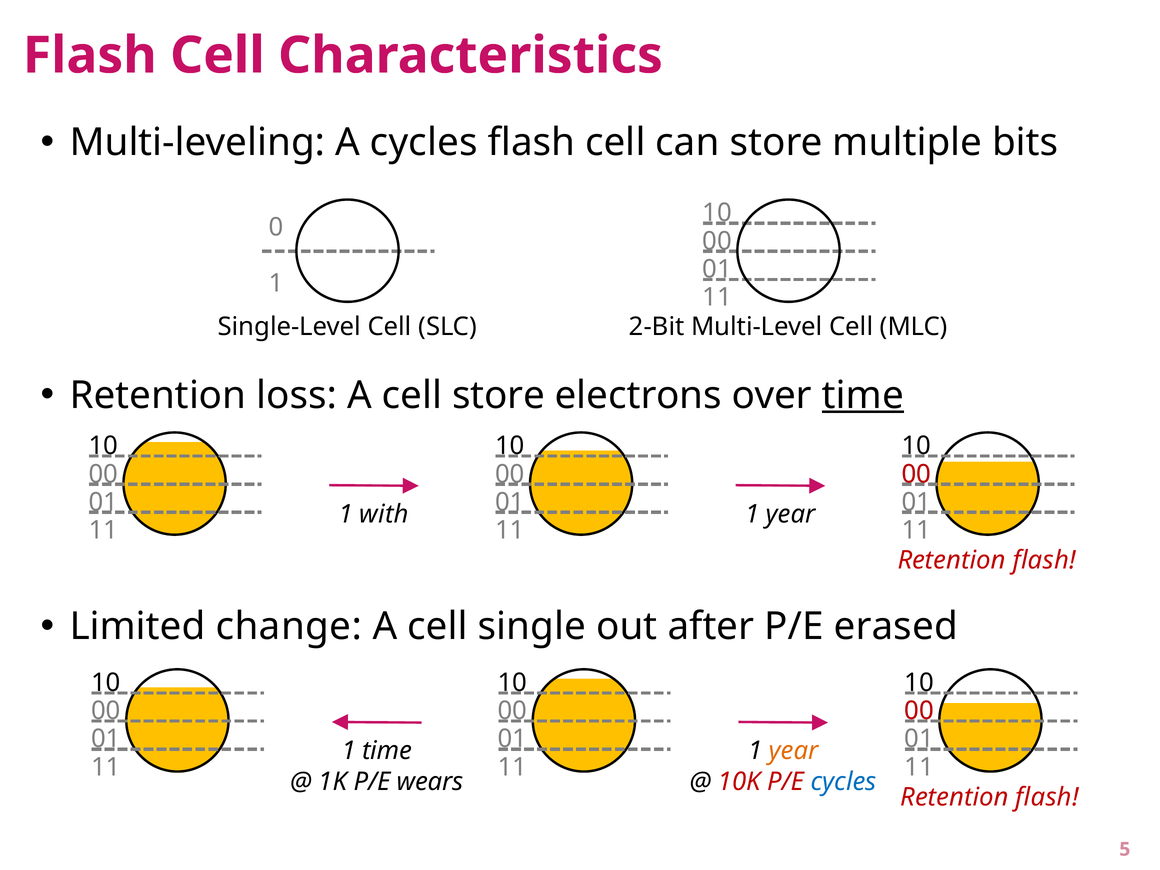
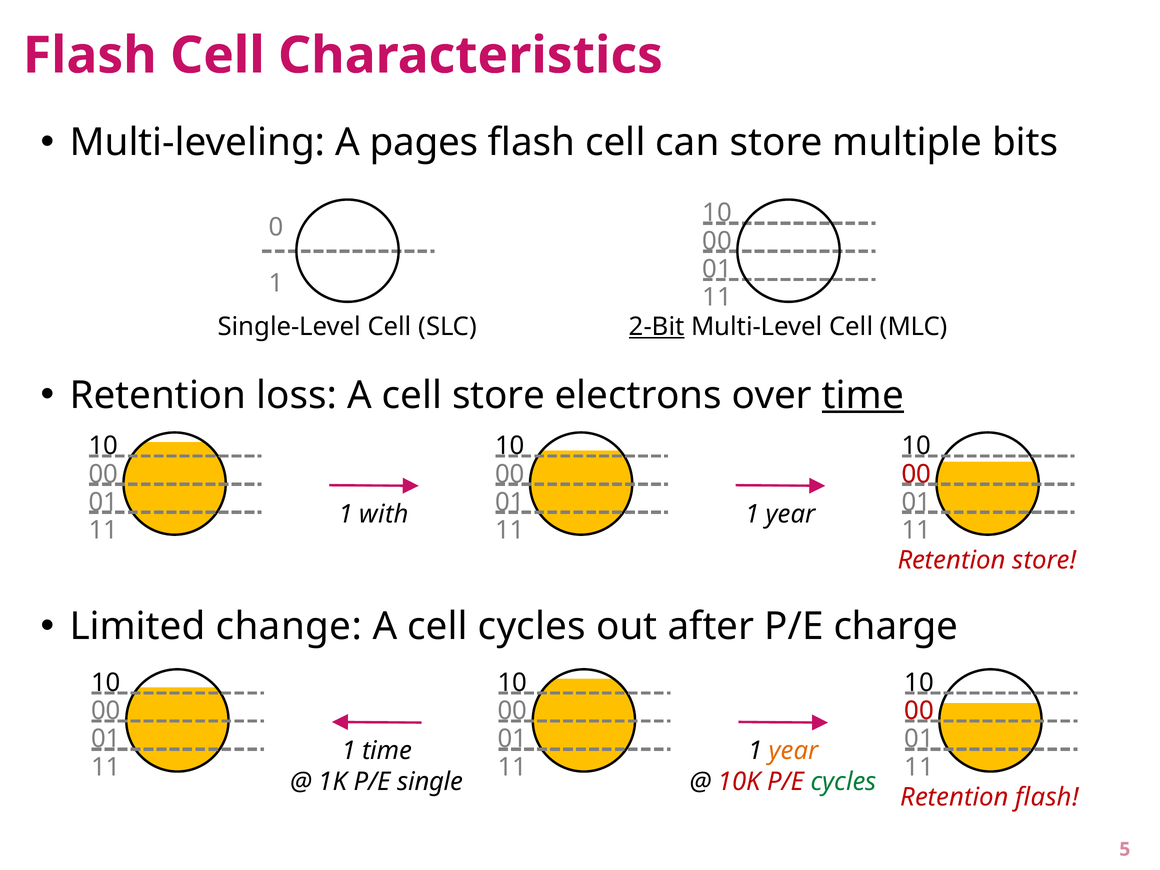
A cycles: cycles -> pages (424, 142)
2-Bit underline: none -> present (657, 327)
flash: flash -> store (1044, 560)
cell single: single -> cycles (532, 627)
erased: erased -> charge (896, 627)
wears: wears -> single (430, 782)
cycles colour: blue -> green (844, 782)
